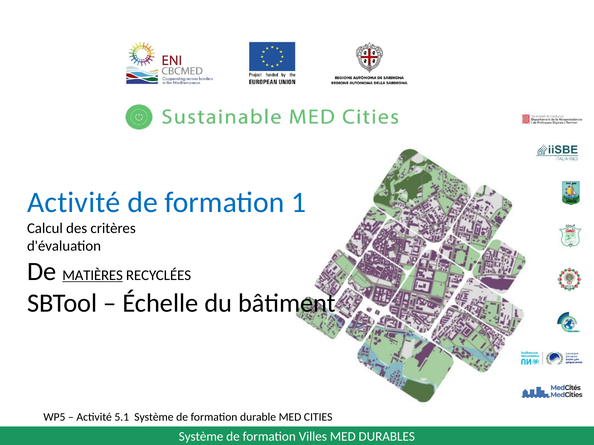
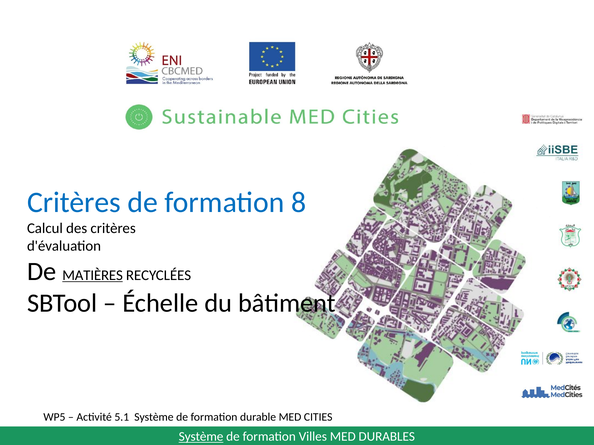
Activité: Activité -> Critères (74, 203)
1: 1 -> 8 (299, 203)
Système underline: none -> present (201, 437)
